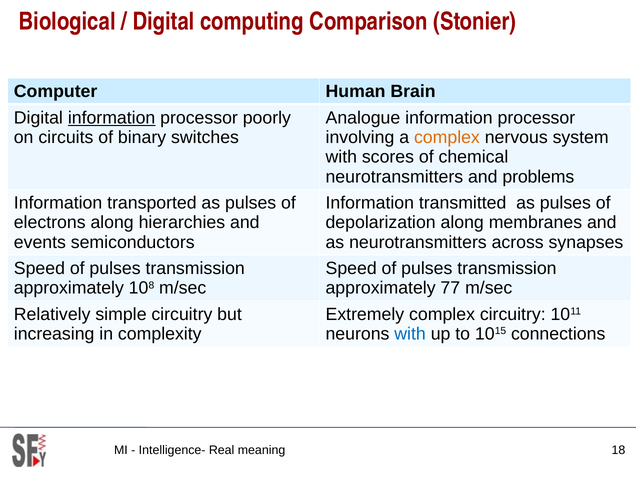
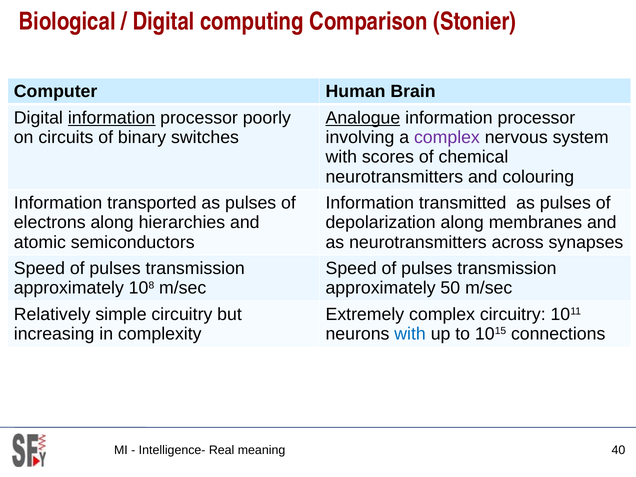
Analogue underline: none -> present (363, 118)
complex colour: orange -> purple (447, 137)
problems: problems -> colouring (538, 177)
events: events -> atomic (40, 242)
77: 77 -> 50 (450, 288)
18: 18 -> 40 (618, 450)
